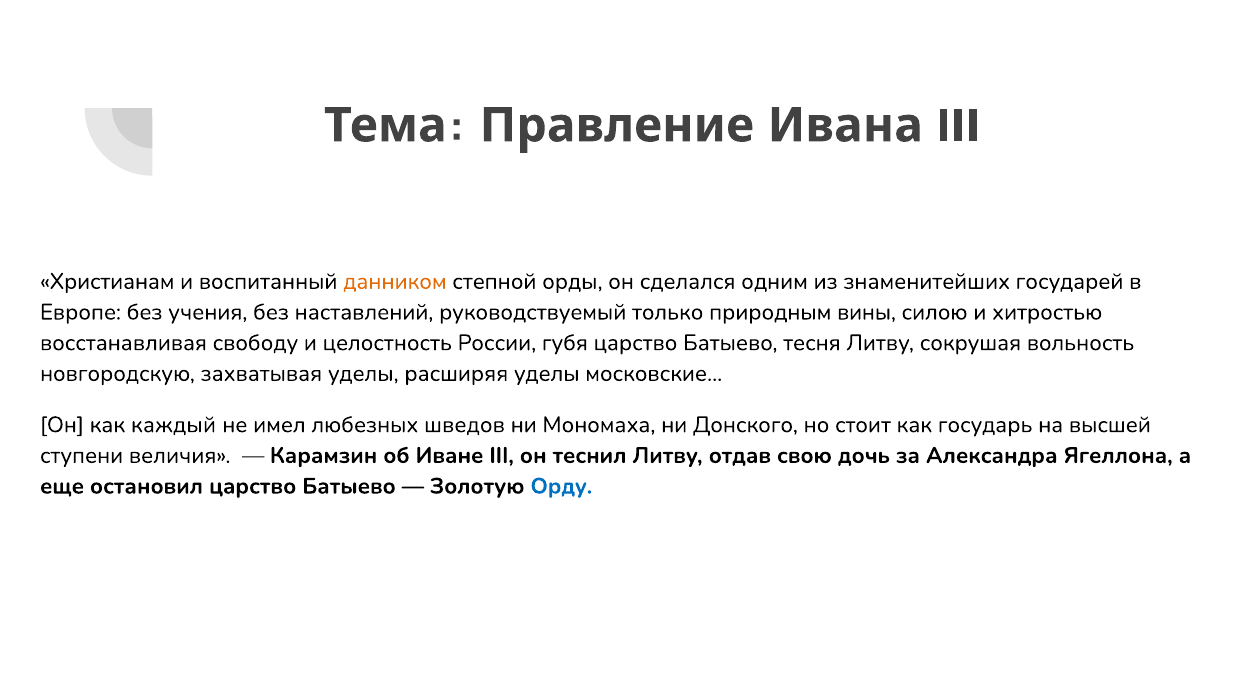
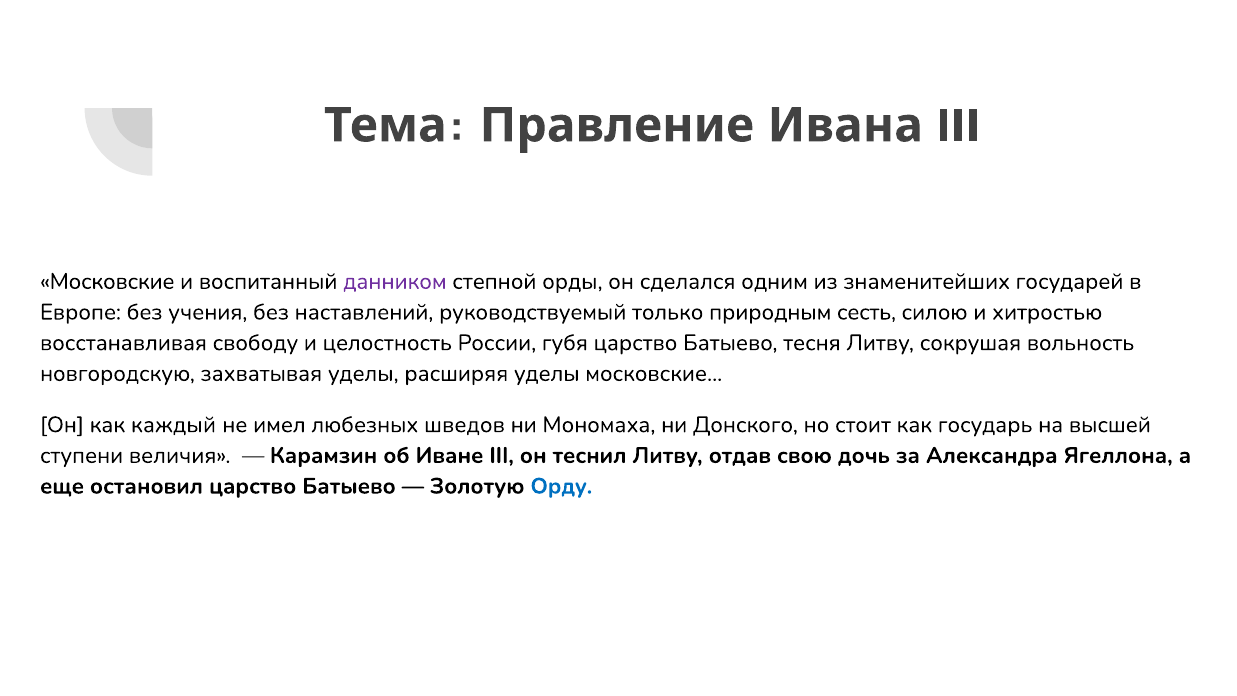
Христианам: Христианам -> Московские (107, 281)
данником colour: orange -> purple (395, 281)
вины: вины -> сесть (866, 312)
